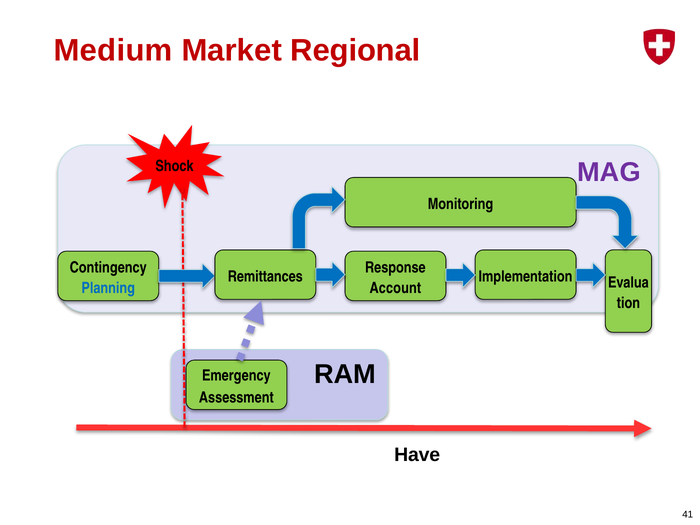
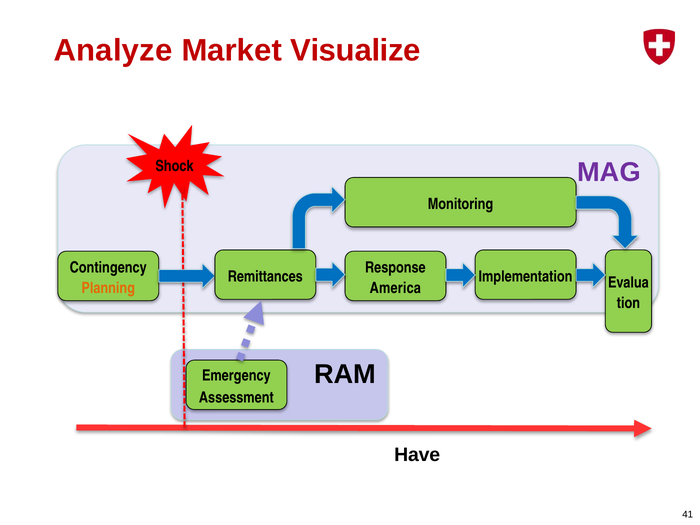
Medium: Medium -> Analyze (113, 50)
Regional: Regional -> Visualize (355, 50)
Planning colour: blue -> orange (108, 288)
Account: Account -> America (395, 288)
